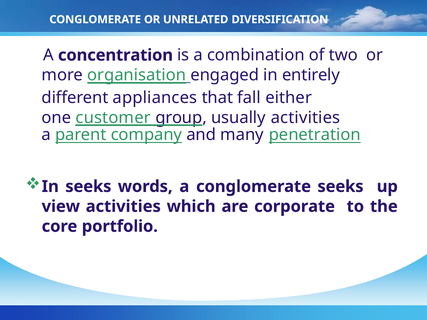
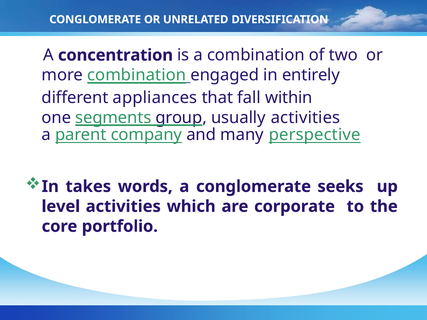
more organisation: organisation -> combination (137, 75)
either: either -> within (289, 98)
customer: customer -> segments (113, 118)
penetration: penetration -> perspective (315, 135)
In seeks: seeks -> takes (88, 187)
view: view -> level (61, 207)
